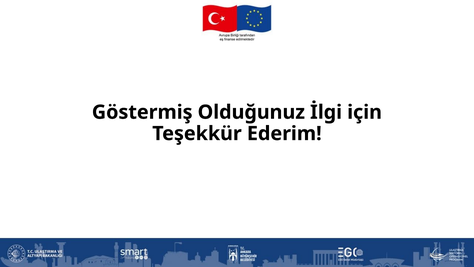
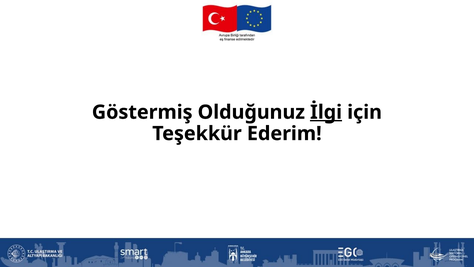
İlgi underline: none -> present (326, 112)
